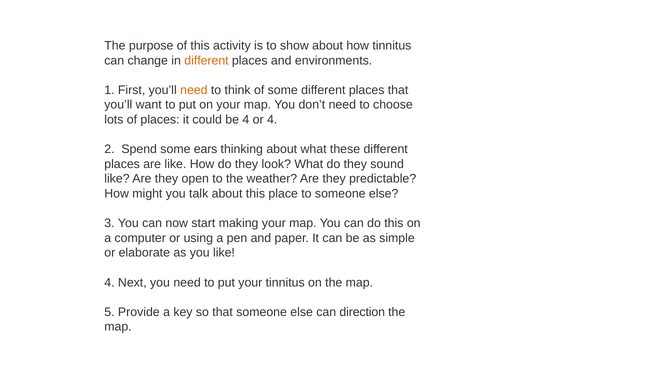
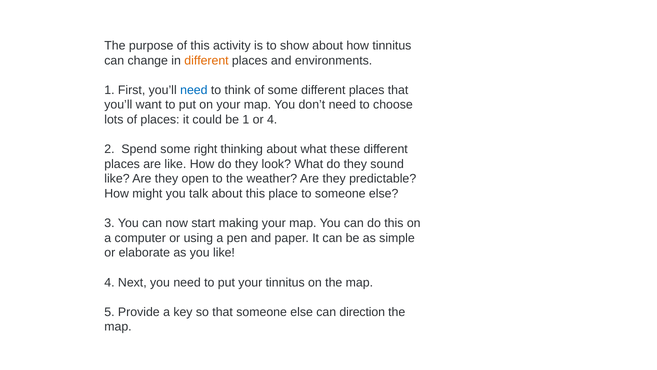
need colour: orange -> blue (194, 90)
be 4: 4 -> 1 (246, 120)
ears: ears -> right (206, 149)
